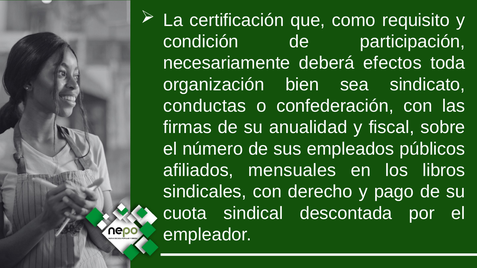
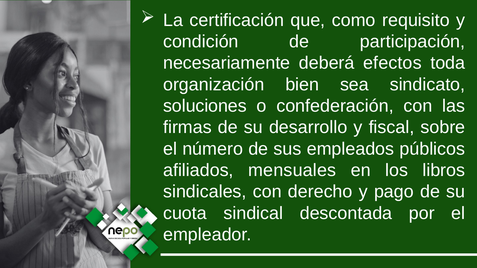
conductas: conductas -> soluciones (205, 106)
anualidad: anualidad -> desarrollo (308, 128)
